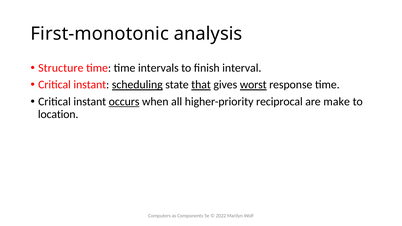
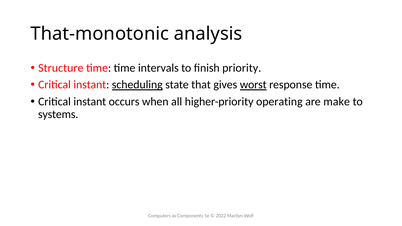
First-monotonic: First-monotonic -> That-monotonic (100, 34)
interval: interval -> priority (242, 68)
that underline: present -> none (201, 85)
occurs underline: present -> none (124, 102)
reciprocal: reciprocal -> operating (279, 102)
location: location -> systems (58, 114)
